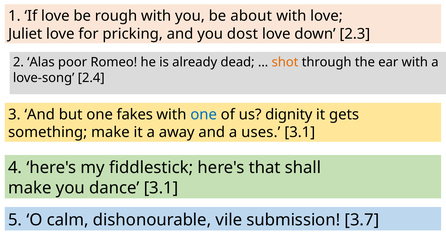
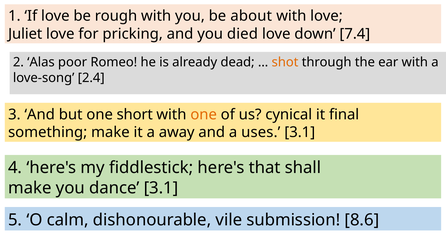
dost: dost -> died (242, 34)
2.3: 2.3 -> 7.4 (355, 34)
fakes: fakes -> short (135, 114)
one colour: blue -> orange (204, 114)
dignity: dignity -> cynical (289, 114)
gets: gets -> final (344, 114)
3.7: 3.7 -> 8.6 (362, 220)
